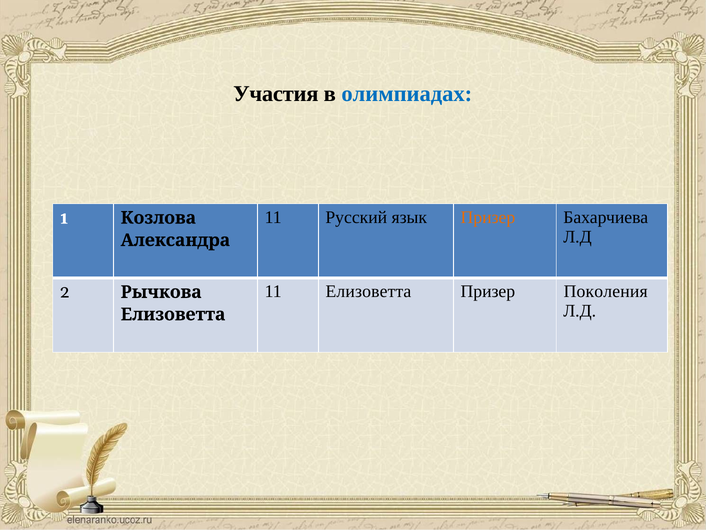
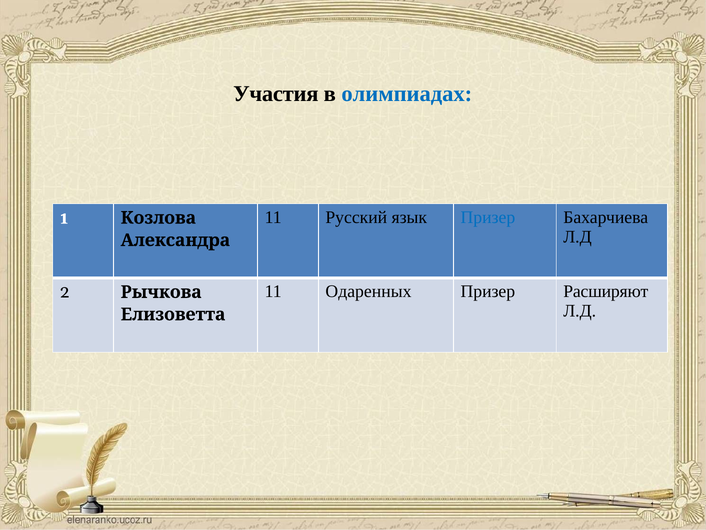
Призер colour: orange -> blue (488, 217)
11 Елизоветта: Елизоветта -> Одаренных (368, 291)
Поколения: Поколения -> Расширяют (606, 291)
